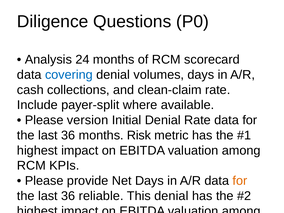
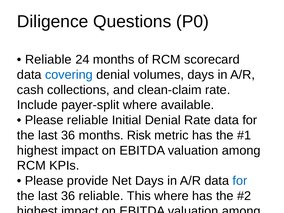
Analysis: Analysis -> Reliable (48, 60)
Please version: version -> reliable (88, 120)
for colour: orange -> blue (240, 181)
This denial: denial -> where (171, 196)
